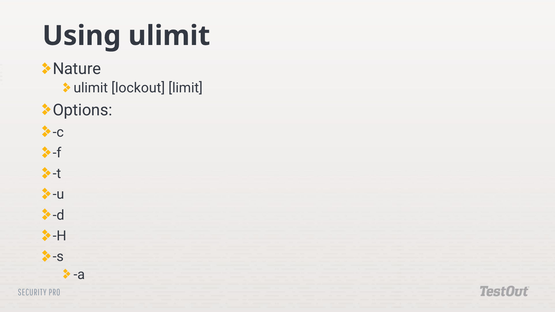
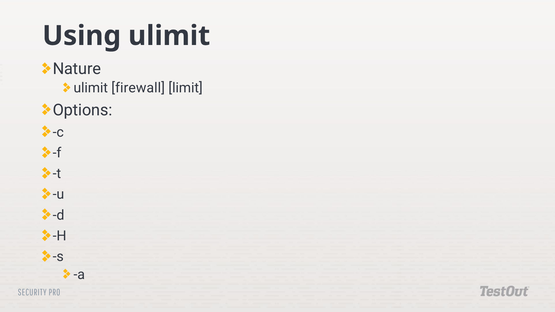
lockout: lockout -> firewall (138, 88)
